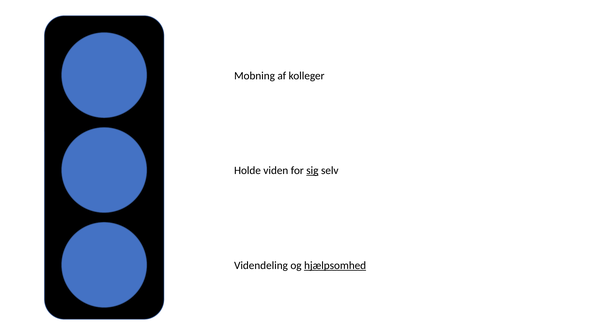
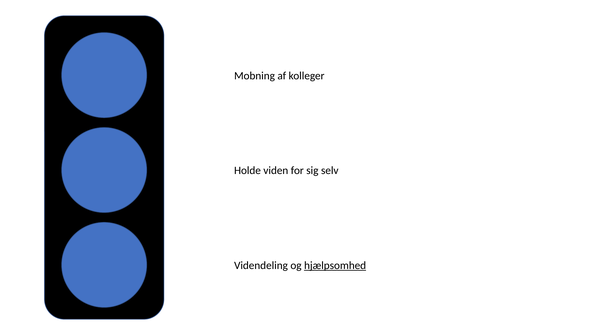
sig underline: present -> none (312, 171)
